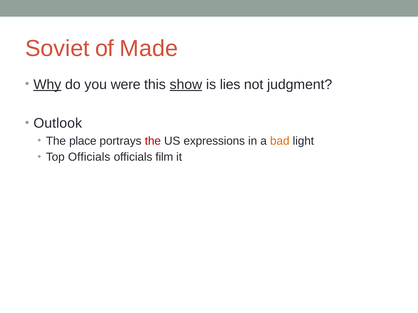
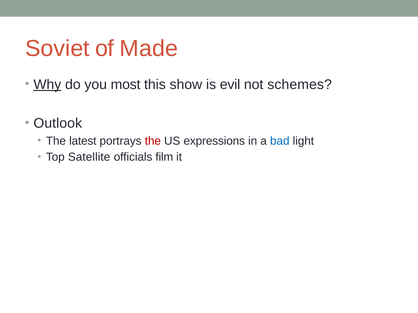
were: were -> most (126, 85)
show underline: present -> none (186, 85)
lies: lies -> evil (230, 85)
judgment: judgment -> schemes (300, 85)
place: place -> latest (83, 141)
bad colour: orange -> blue (280, 141)
Top Officials: Officials -> Satellite (89, 157)
